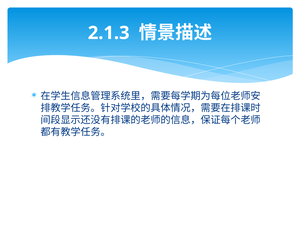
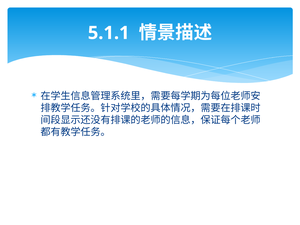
2.1.3: 2.1.3 -> 5.1.1 (109, 33)
